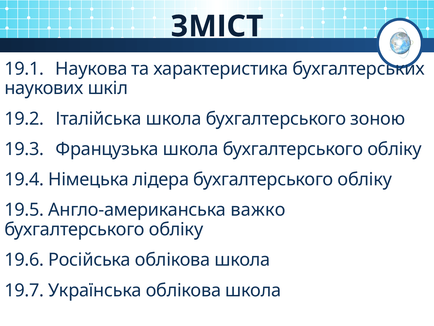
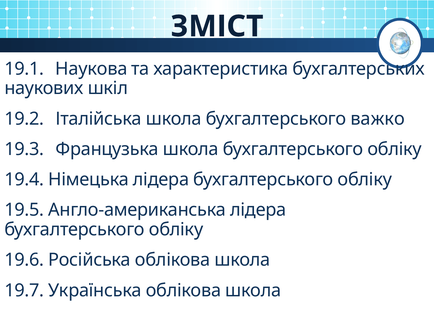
зоною: зоною -> важко (378, 119)
Англо-американська важко: важко -> лідера (258, 210)
